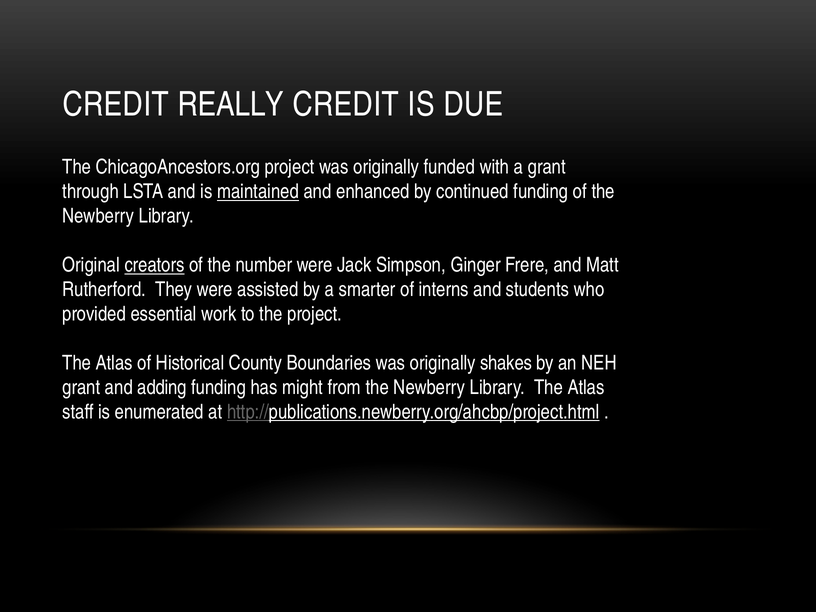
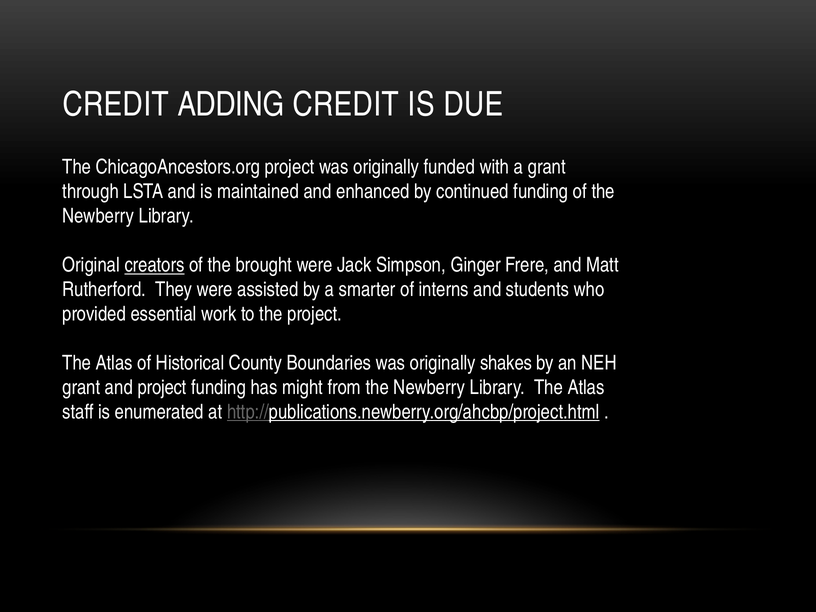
REALLY: REALLY -> ADDING (231, 104)
maintained underline: present -> none (258, 192)
number: number -> brought (264, 265)
and adding: adding -> project (162, 388)
